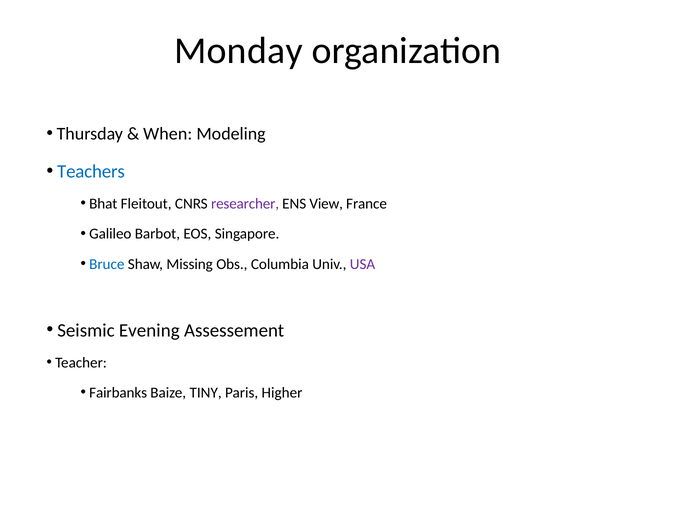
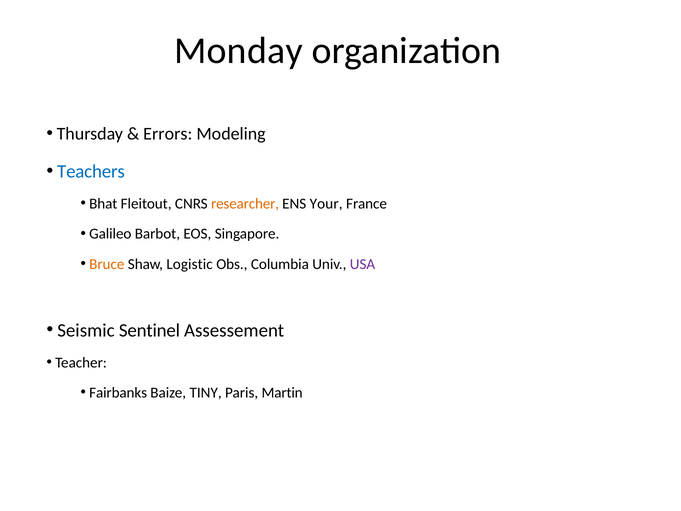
When: When -> Errors (168, 134)
researcher colour: purple -> orange (245, 204)
View: View -> Your (326, 204)
Bruce colour: blue -> orange (107, 264)
Missing: Missing -> Logistic (190, 264)
Evening: Evening -> Sentinel (149, 330)
Higher: Higher -> Martin (282, 393)
